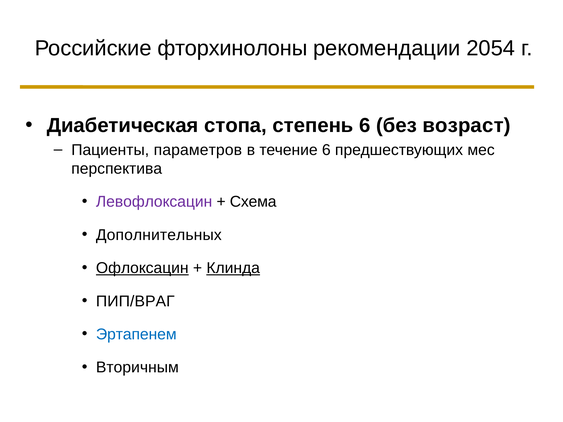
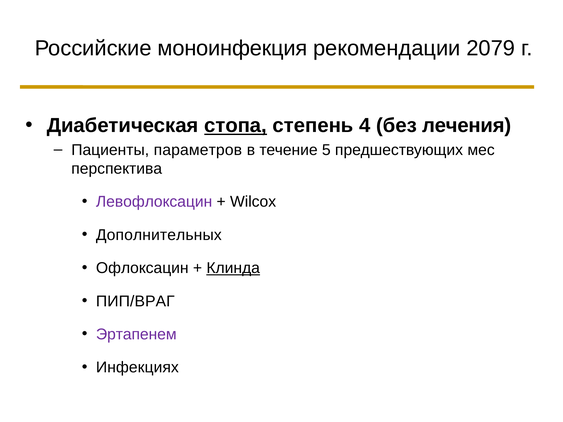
фторхинолоны: фторхинолоны -> моноинфекция (232, 48)
2054: 2054 -> 2079 (491, 48)
стопа underline: none -> present (236, 126)
степень 6: 6 -> 4 (365, 126)
возраст: возраст -> лечения (467, 126)
течение 6: 6 -> 5 (326, 150)
Схема: Схема -> Wilcox (253, 202)
Офлоксацин underline: present -> none (142, 268)
Эртапенем colour: blue -> purple (136, 335)
Вторичным: Вторичным -> Инфекциях (137, 368)
